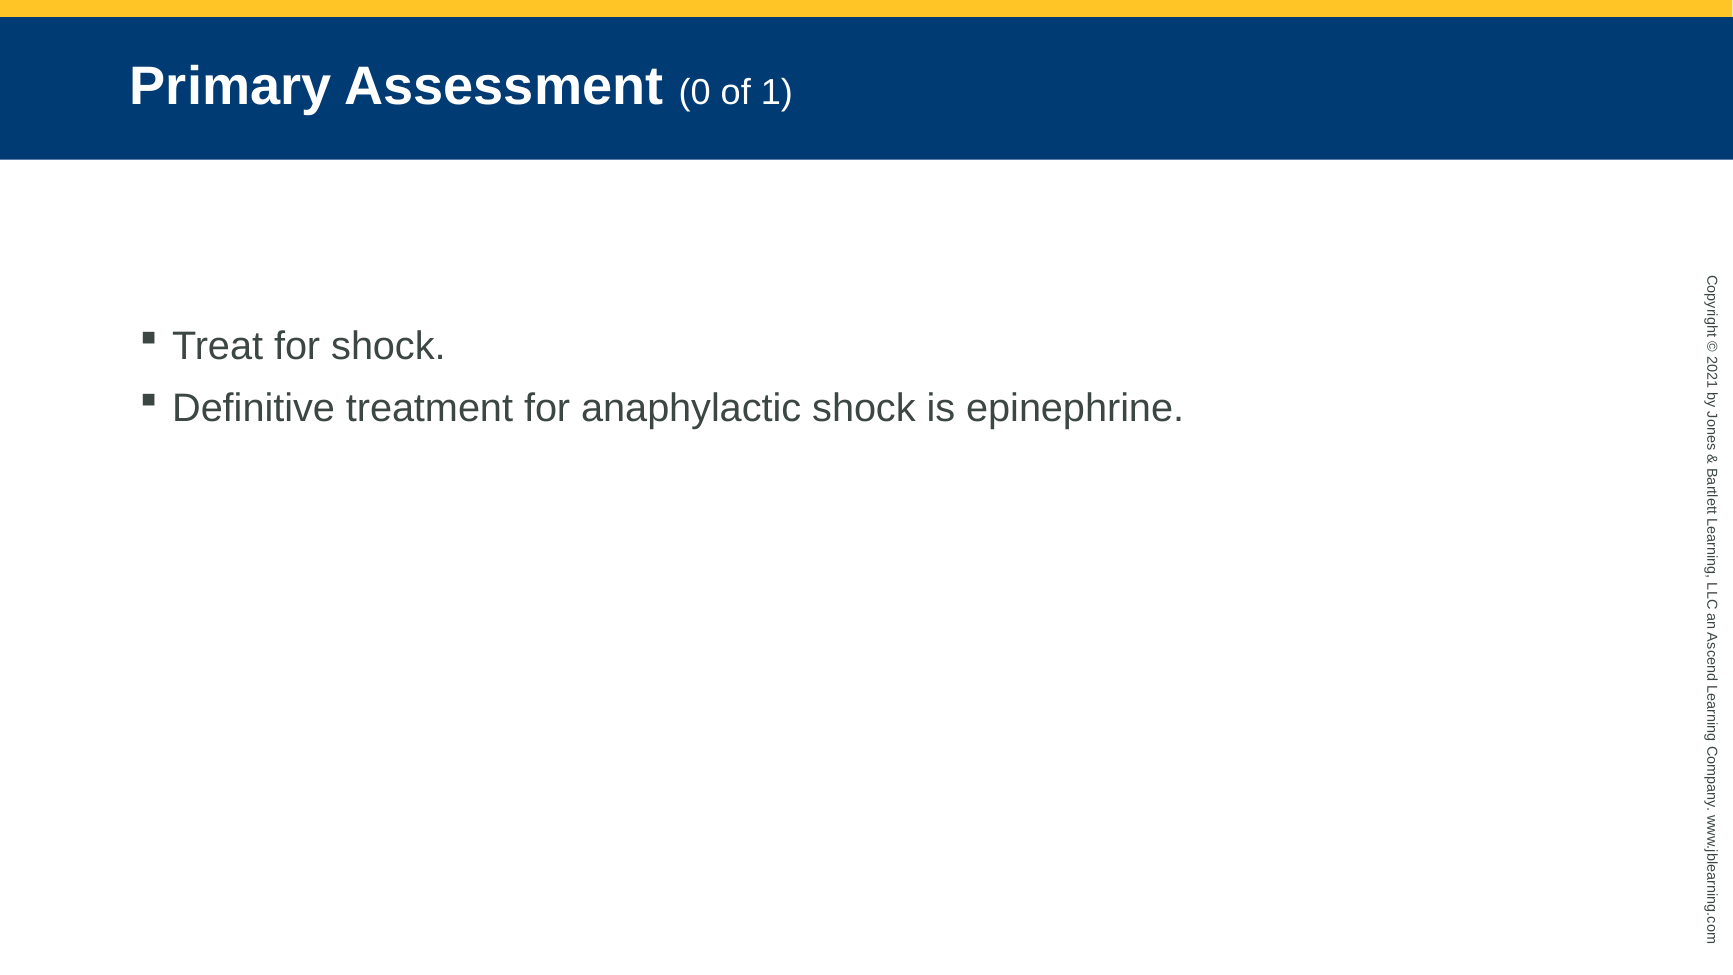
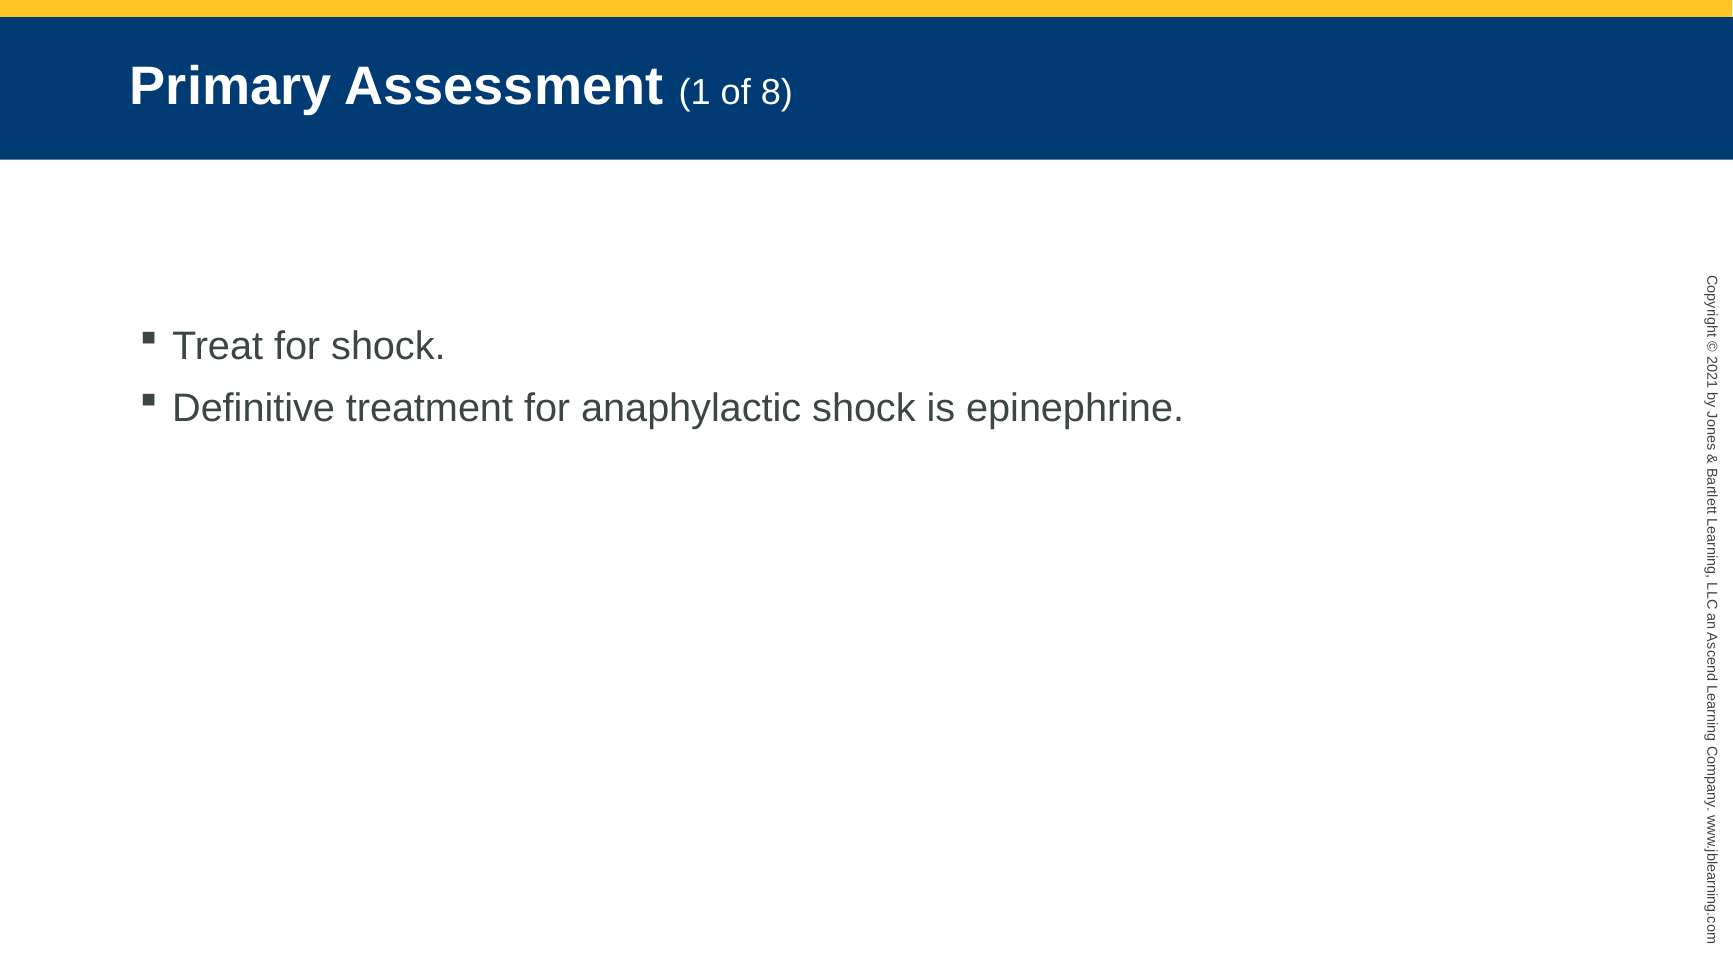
Assessment 0: 0 -> 1 (695, 93)
of 1: 1 -> 8 (777, 93)
